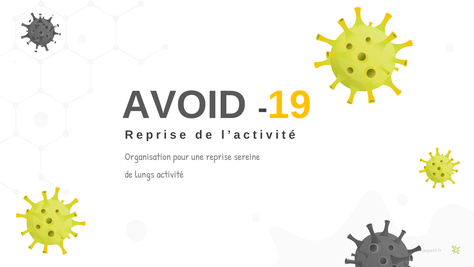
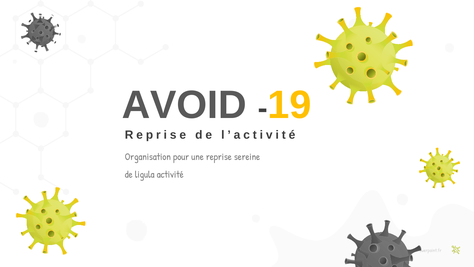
lungs: lungs -> ligula (145, 174)
